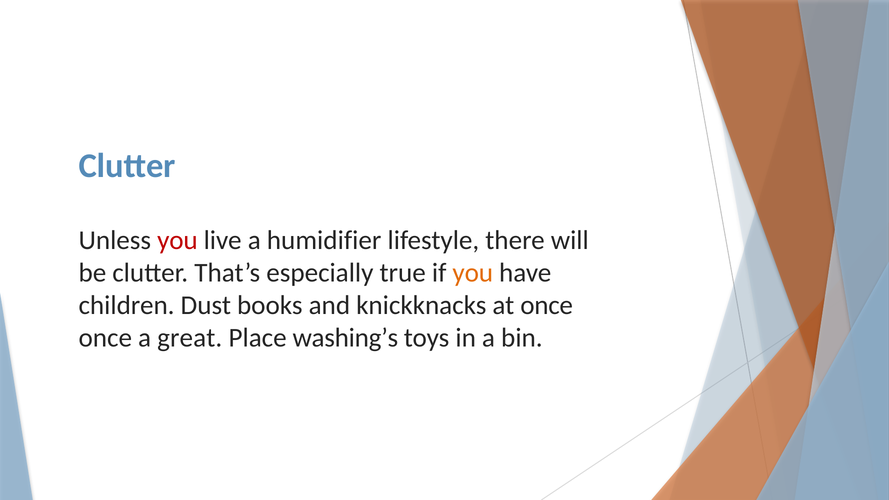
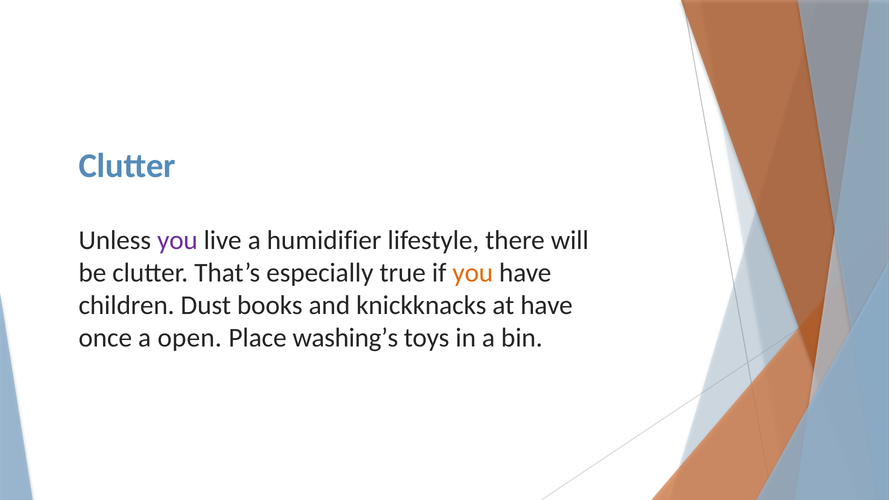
you colour: red -> purple (177, 240)
at once: once -> have (547, 305)
great: great -> open (190, 338)
